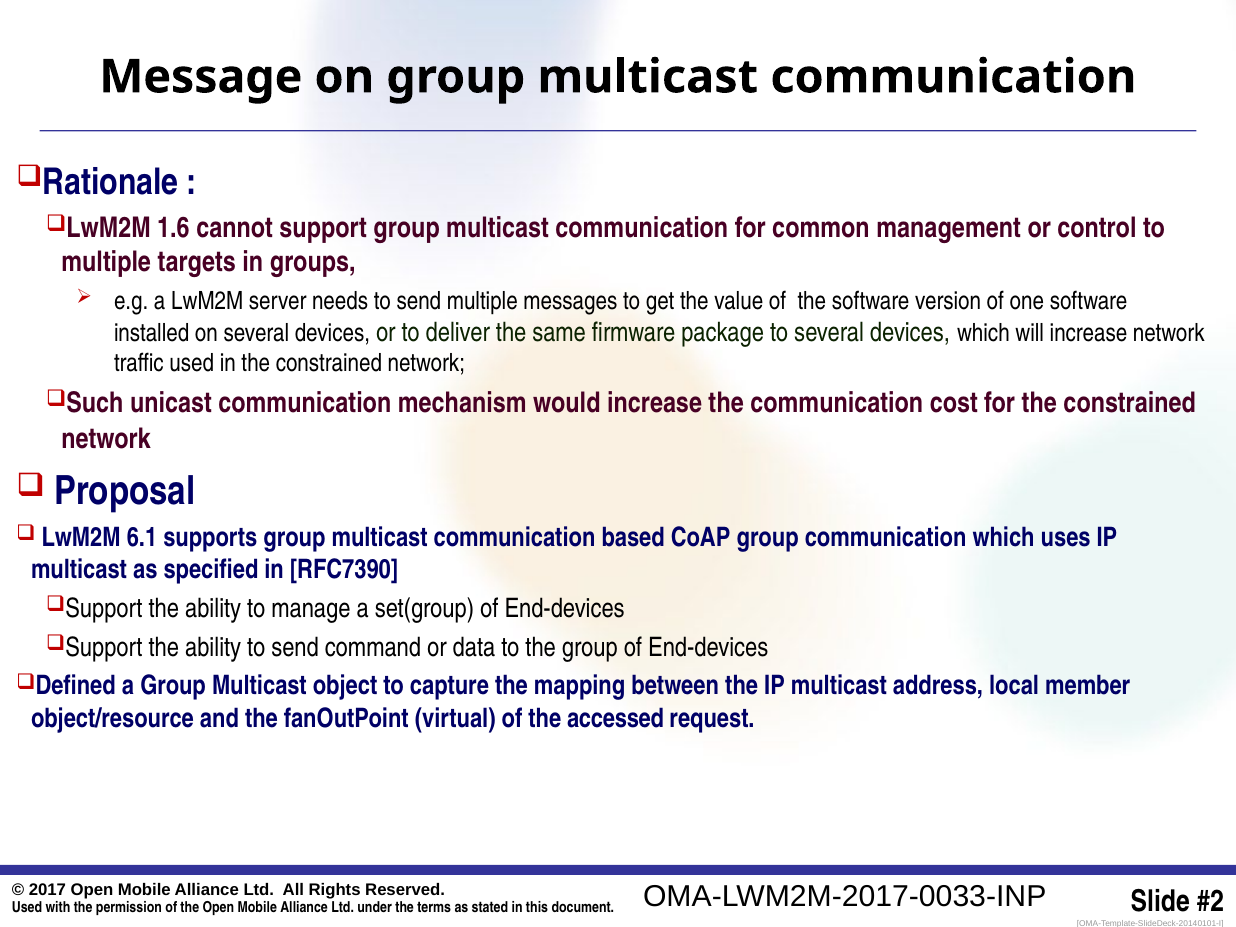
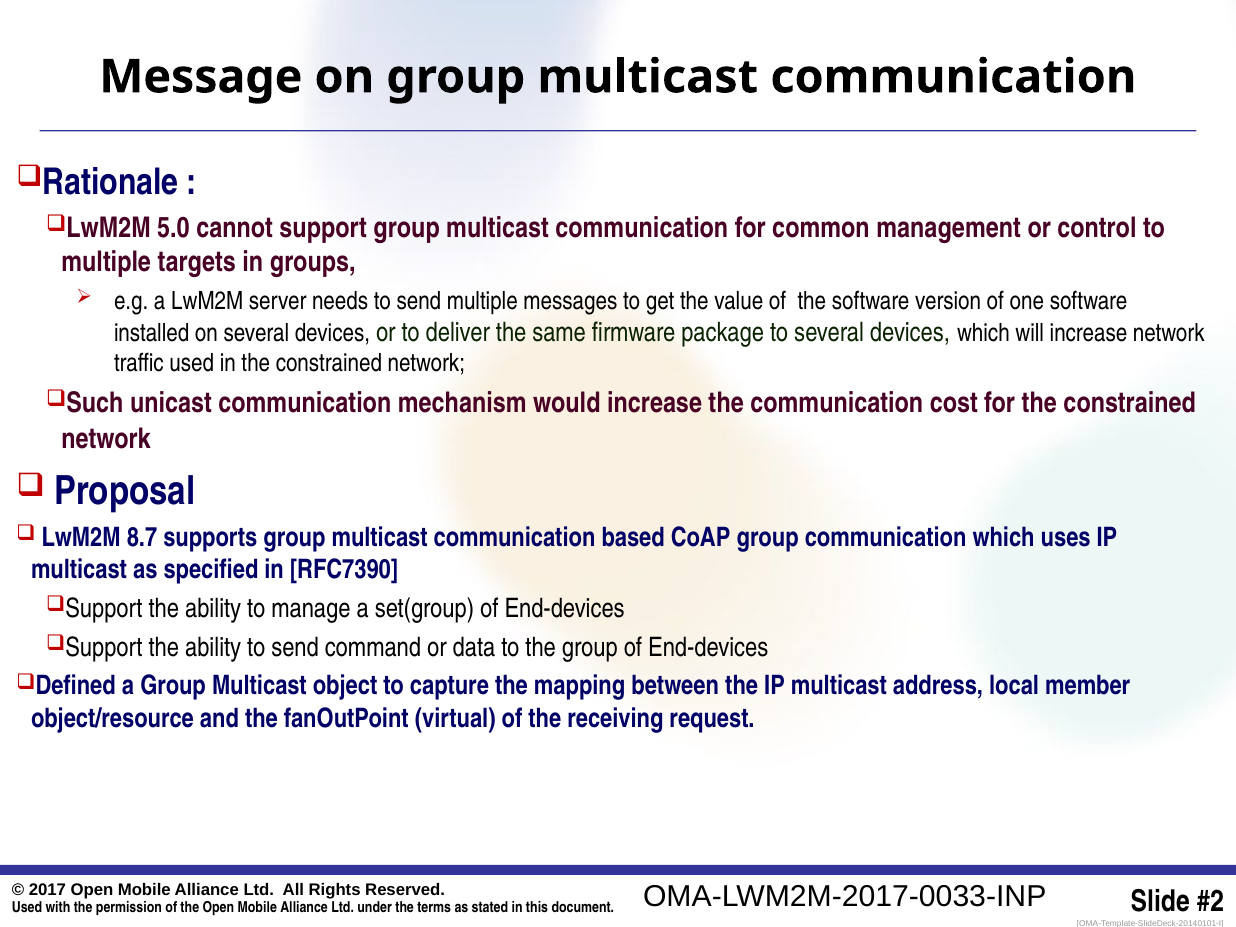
1.6: 1.6 -> 5.0 (173, 228)
6.1: 6.1 -> 8.7 (142, 538)
accessed: accessed -> receiving (615, 718)
